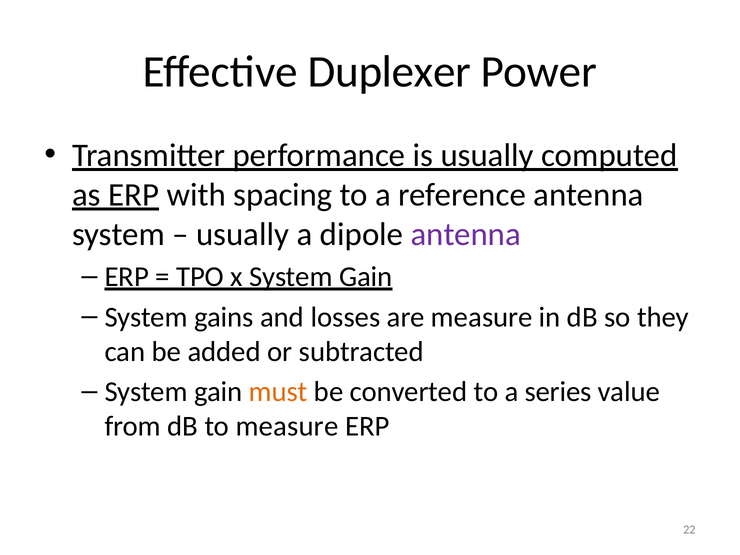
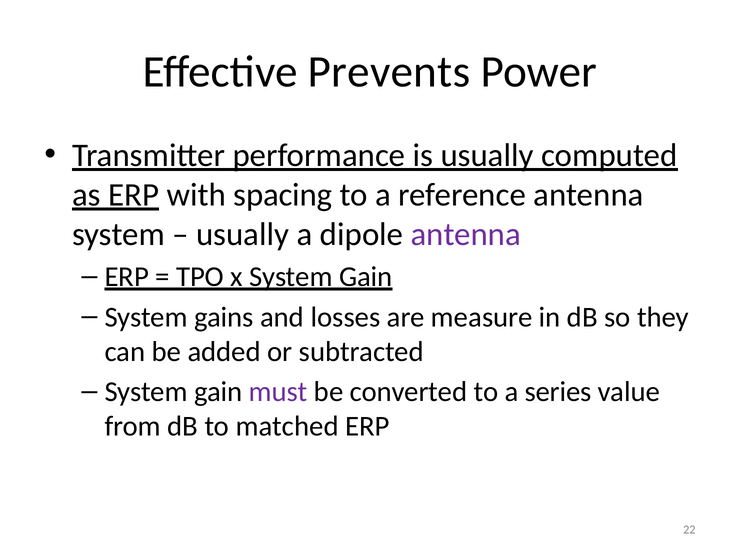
Duplexer: Duplexer -> Prevents (389, 72)
must colour: orange -> purple (278, 392)
to measure: measure -> matched (287, 426)
